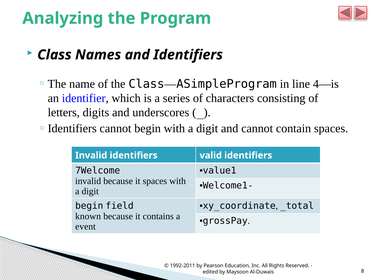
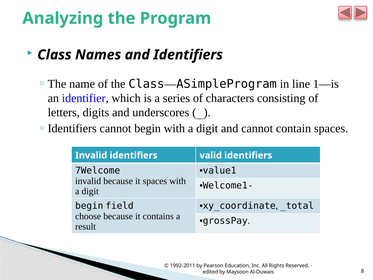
4—is: 4—is -> 1—is (326, 84)
known: known -> choose (88, 216)
event: event -> result (86, 226)
